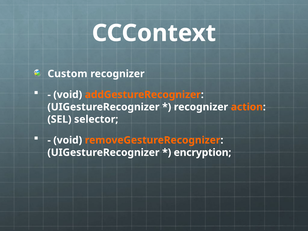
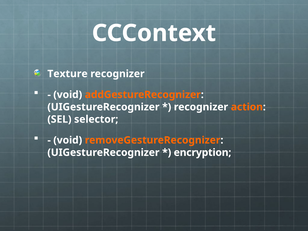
Custom: Custom -> Texture (68, 74)
